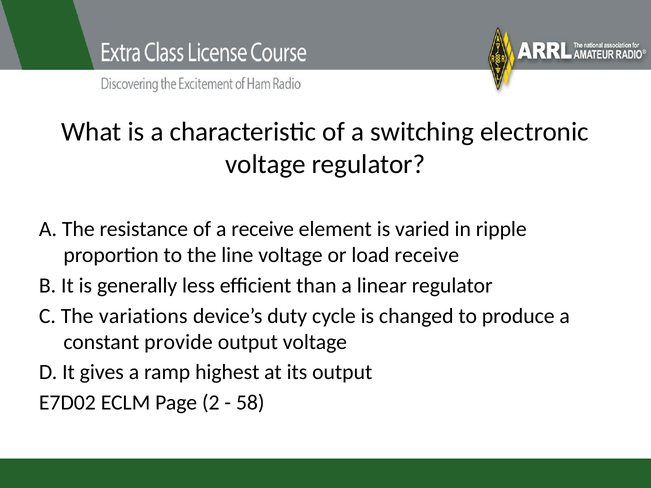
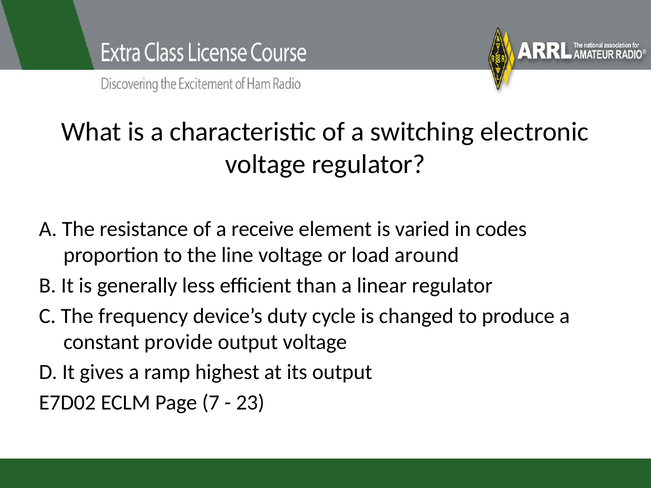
ripple: ripple -> codes (501, 229)
load receive: receive -> around (427, 255)
variations: variations -> frequency (143, 316)
2: 2 -> 7 (211, 403)
58: 58 -> 23 (250, 403)
